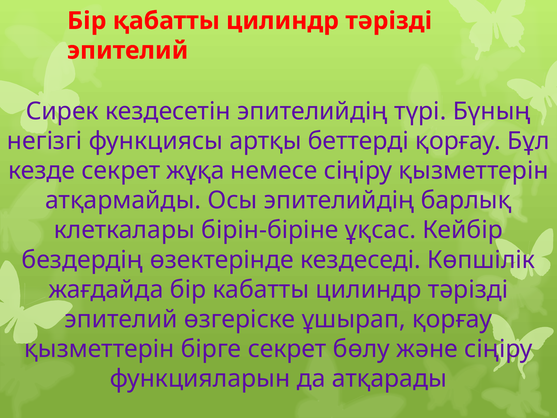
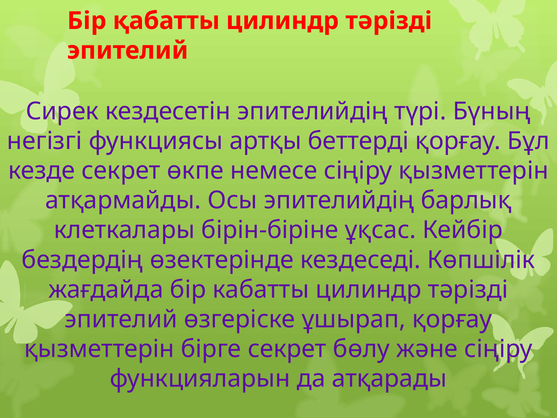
жұқа: жұқа -> өкпе (195, 171)
